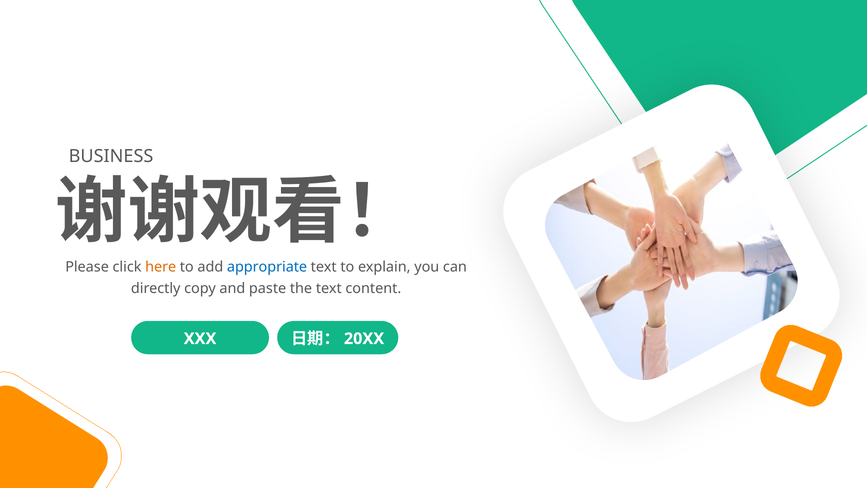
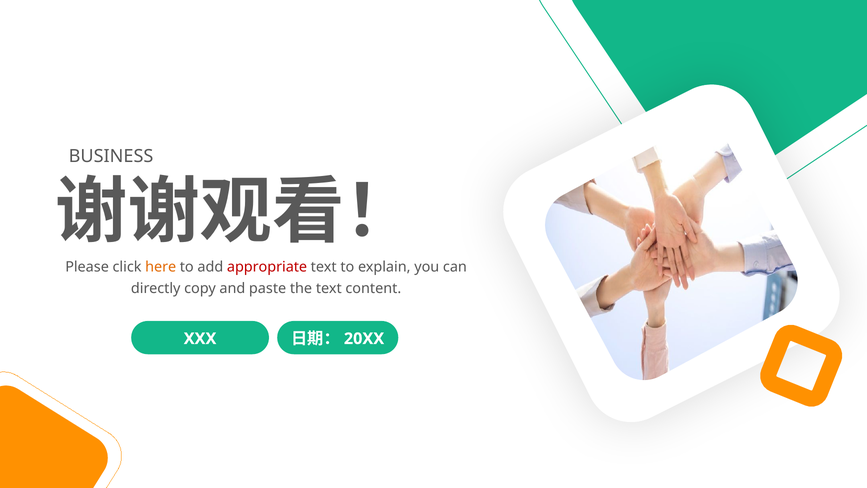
appropriate colour: blue -> red (267, 267)
